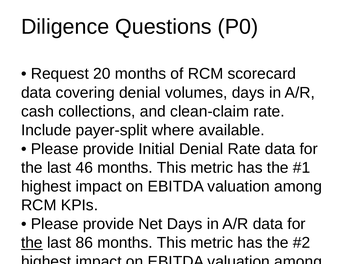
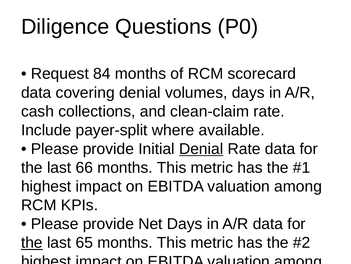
20: 20 -> 84 (102, 74)
Denial underline: none -> present (201, 149)
46: 46 -> 66 (84, 167)
86: 86 -> 65 (84, 242)
